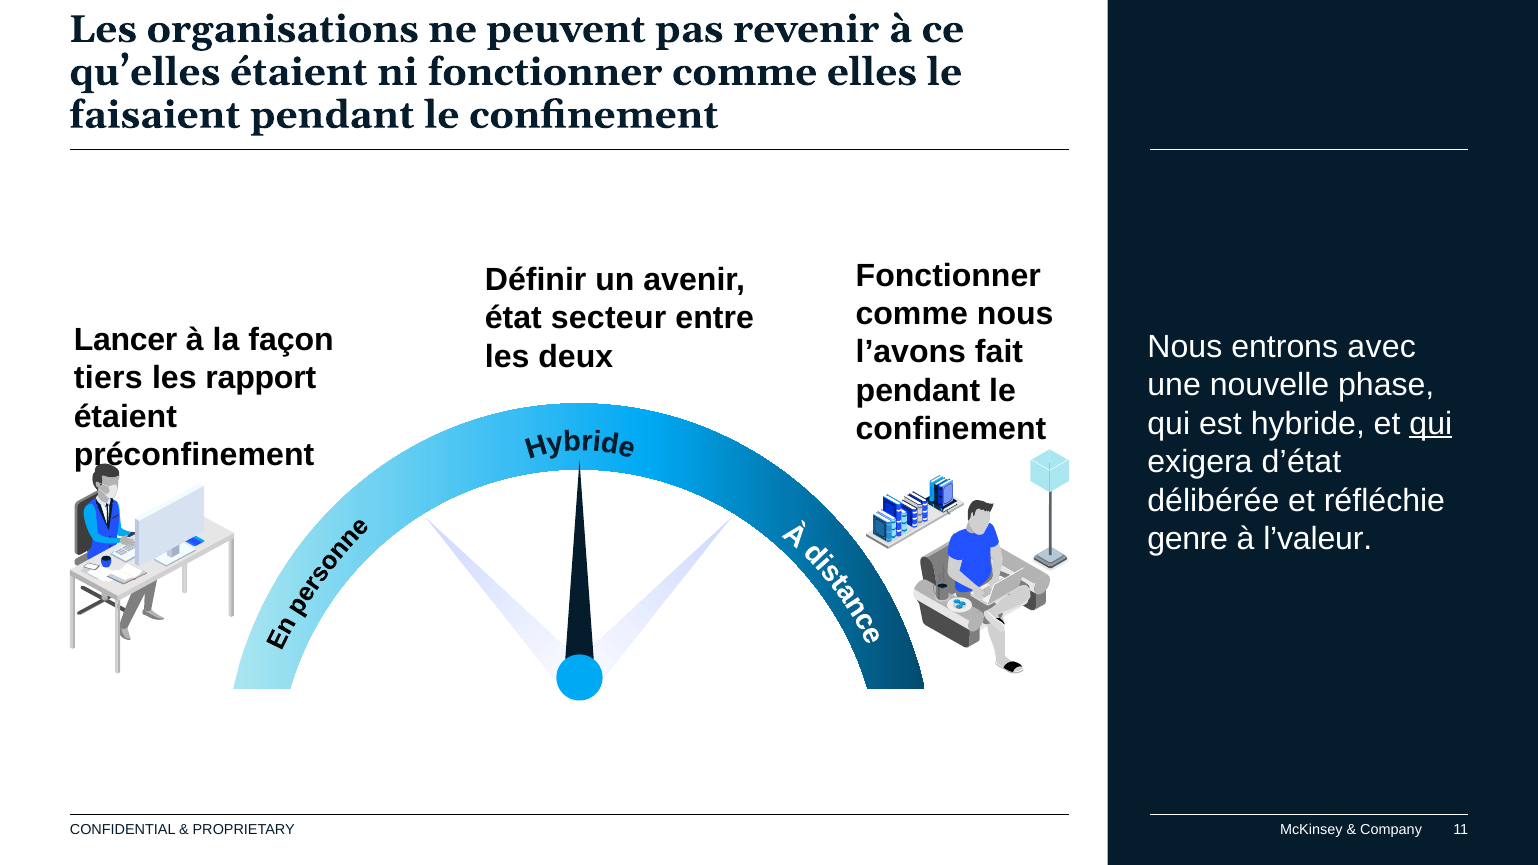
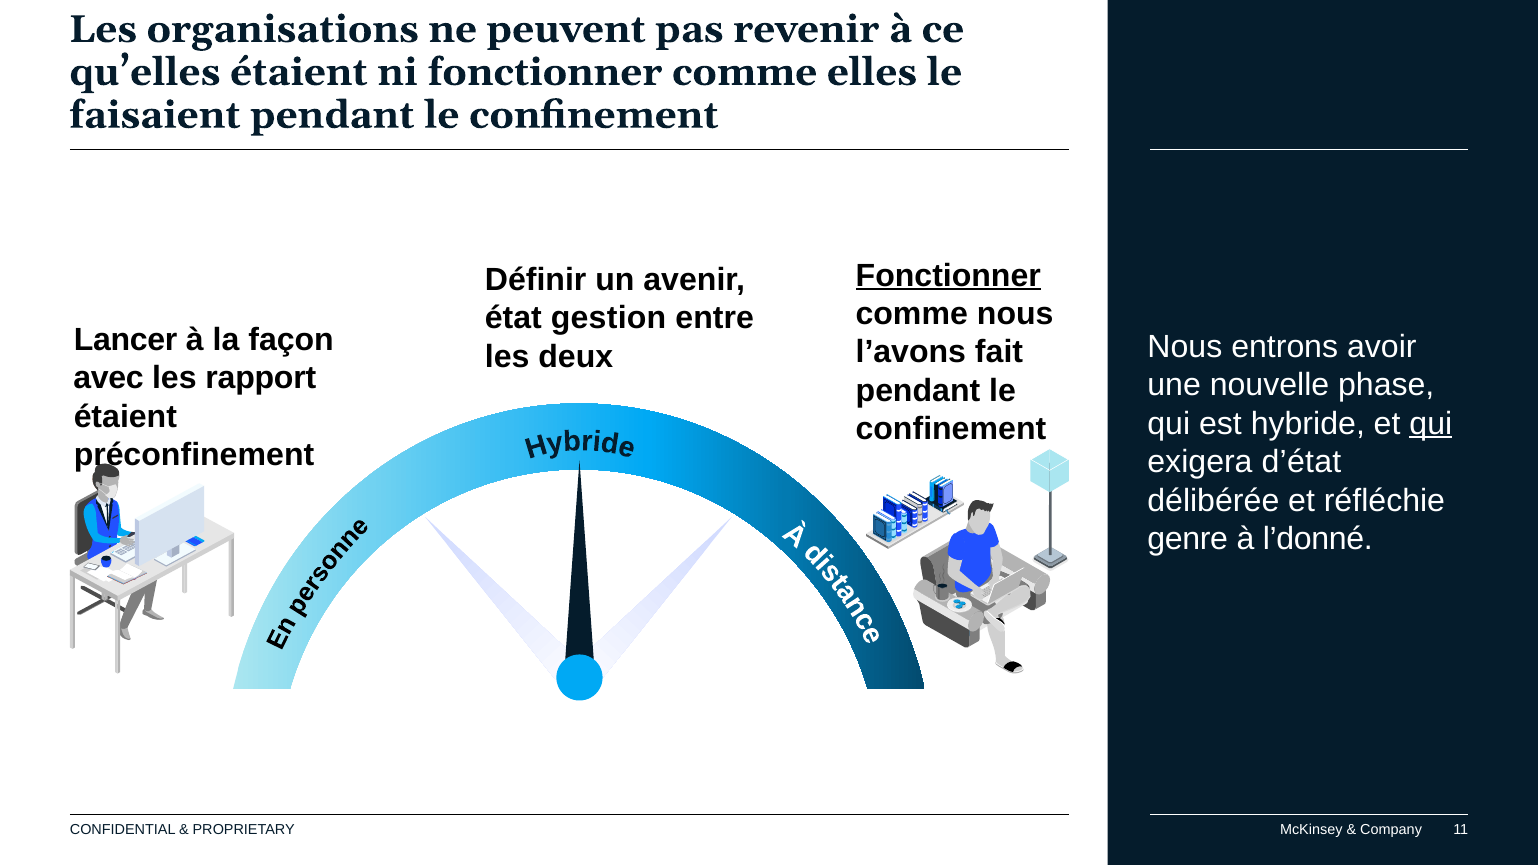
Fonctionner underline: none -> present (948, 275)
secteur: secteur -> gestion (609, 318)
avec: avec -> avoir (1382, 347)
tiers: tiers -> avec (109, 378)
l’valeur: l’valeur -> l’donné (1318, 539)
